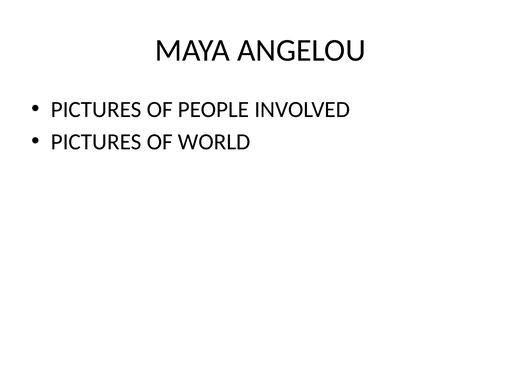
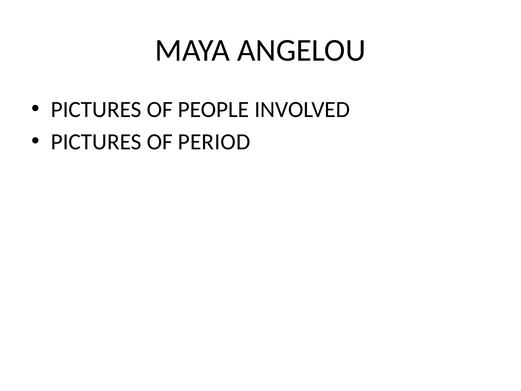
WORLD: WORLD -> PERIOD (214, 142)
